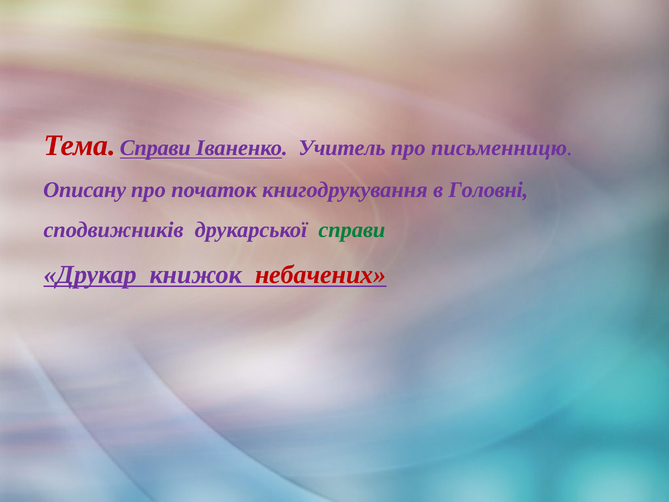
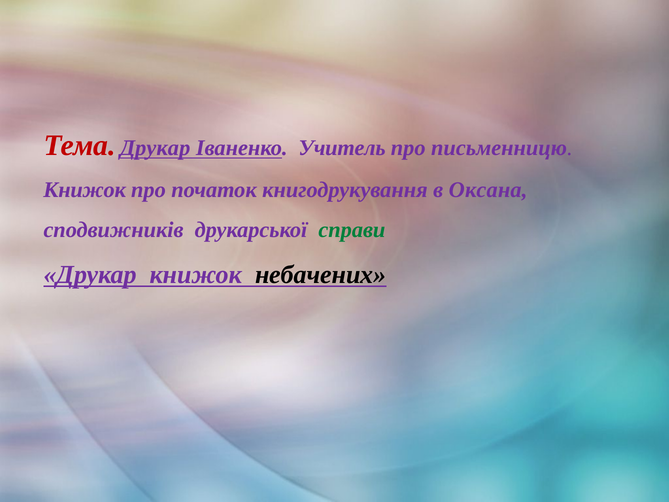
Тема Справи: Справи -> Друкар (155, 148)
Описану: Описану -> Книжок (85, 190)
Головні: Головні -> Оксана (488, 190)
небачених colour: red -> black (321, 275)
